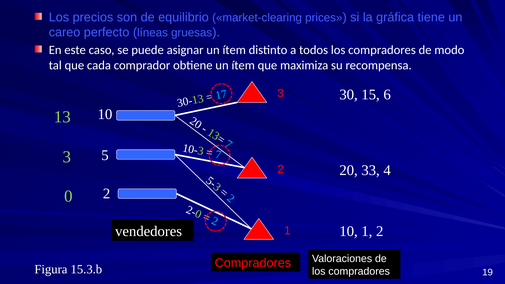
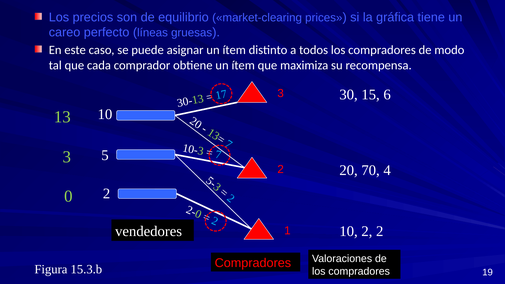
33: 33 -> 70 (371, 170)
10 1: 1 -> 2 (367, 231)
